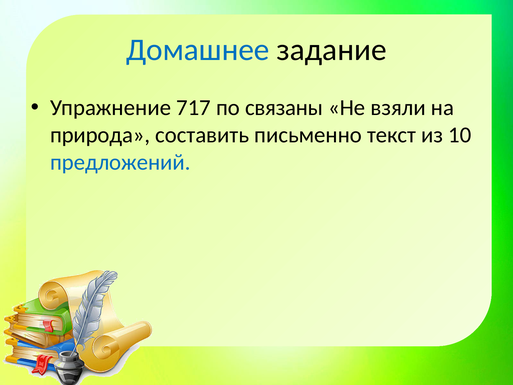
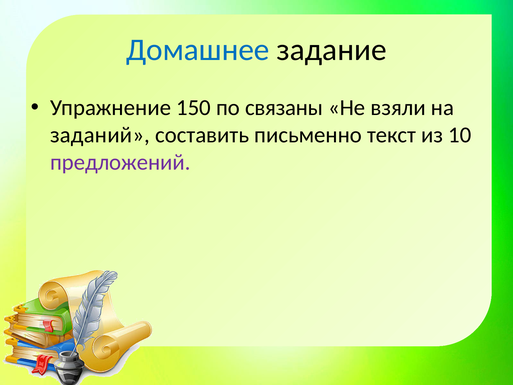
717: 717 -> 150 (194, 108)
природа: природа -> заданий (100, 135)
предложений colour: blue -> purple (120, 162)
